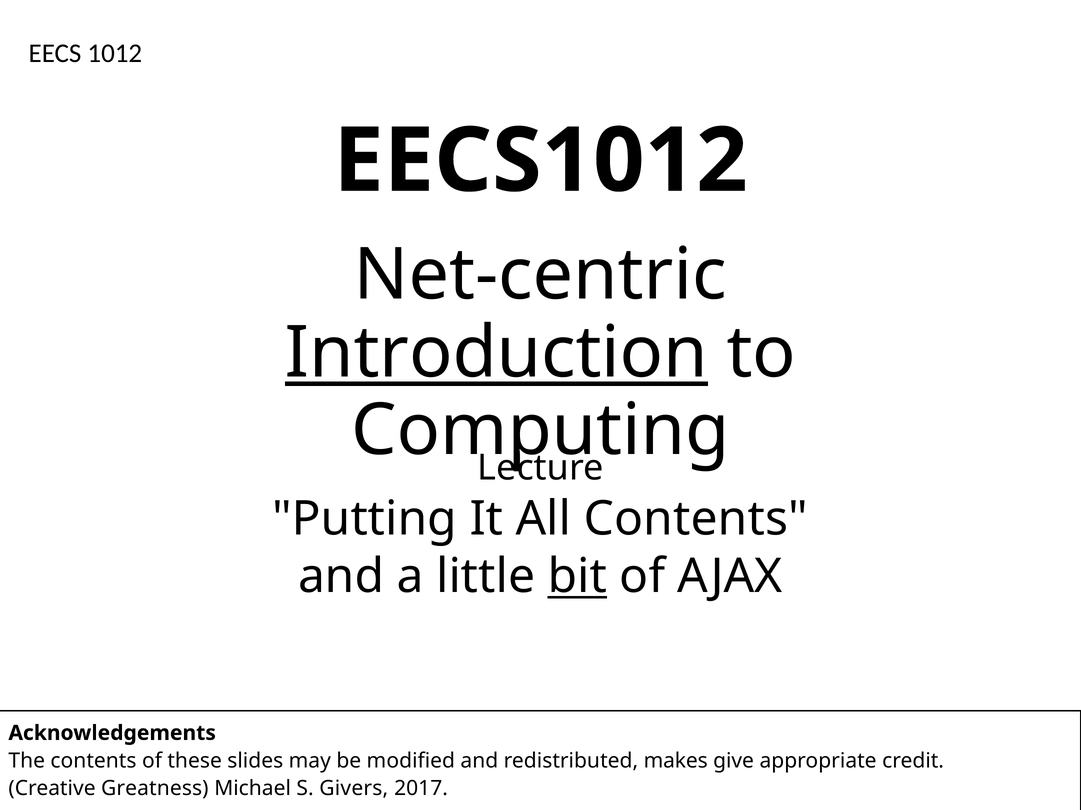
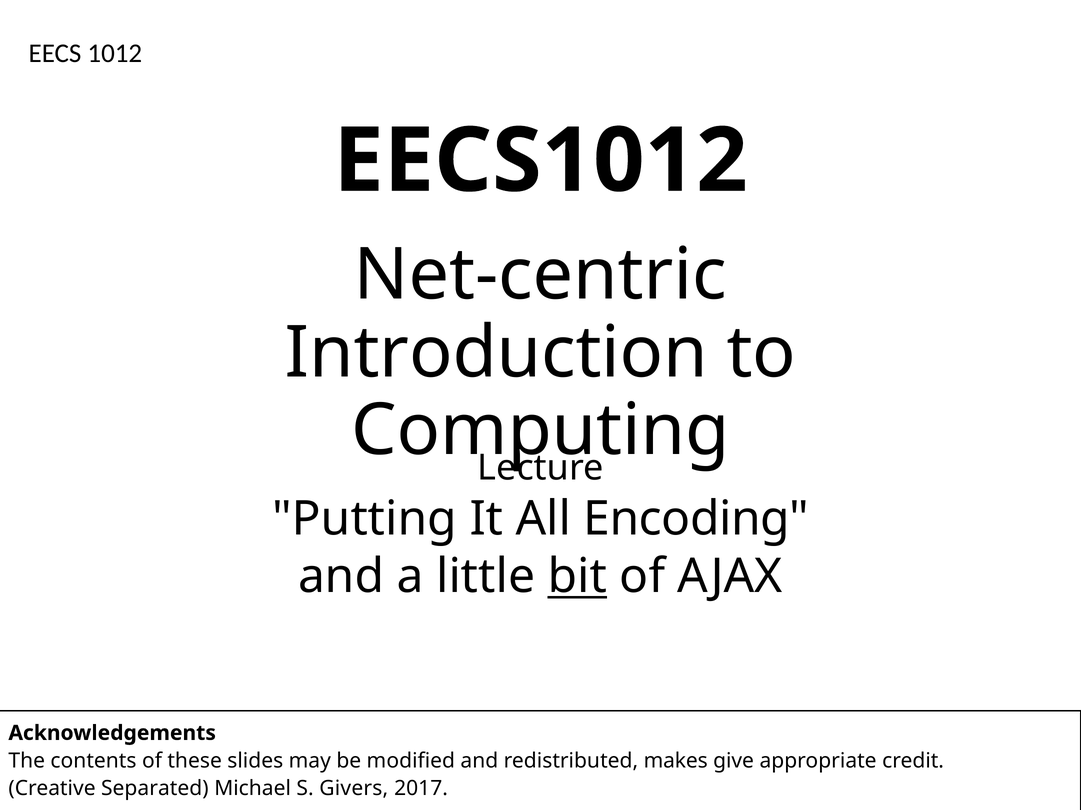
Introduction underline: present -> none (496, 353)
All Contents: Contents -> Encoding (696, 519)
Greatness: Greatness -> Separated (155, 789)
